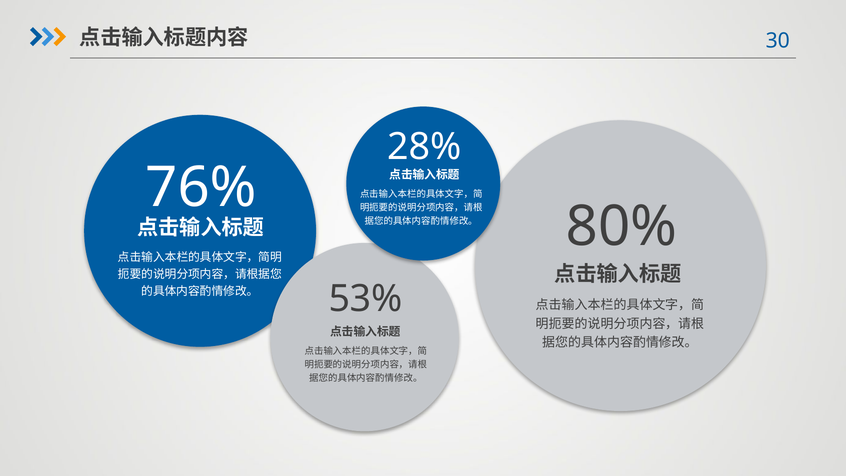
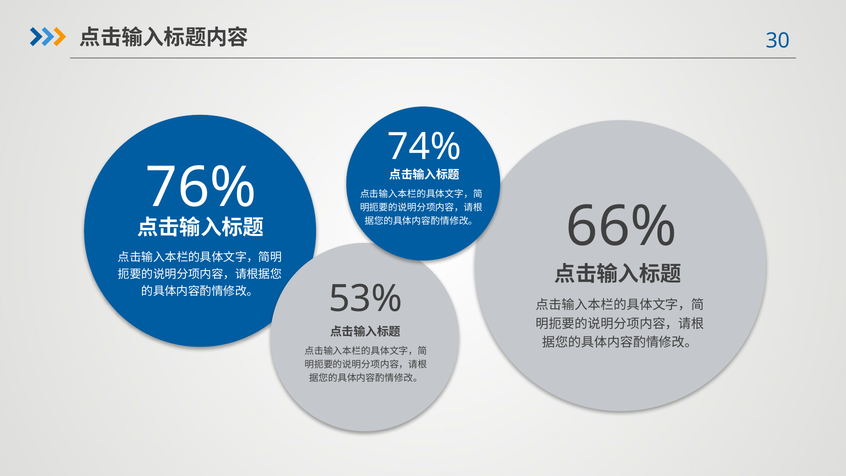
28%: 28% -> 74% (424, 147)
80%: 80% -> 66% (622, 226)
